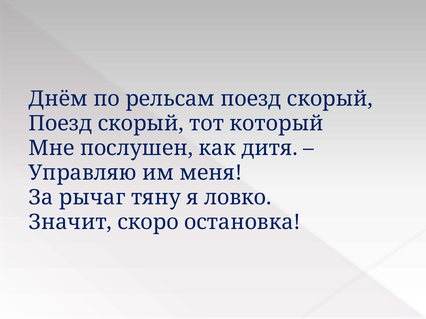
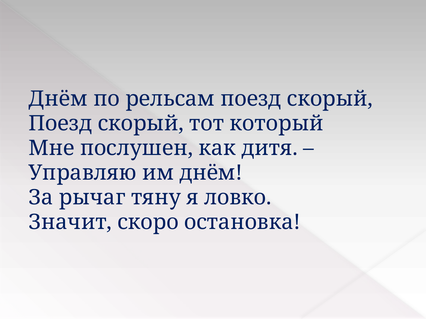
им меня: меня -> днём (211, 173)
